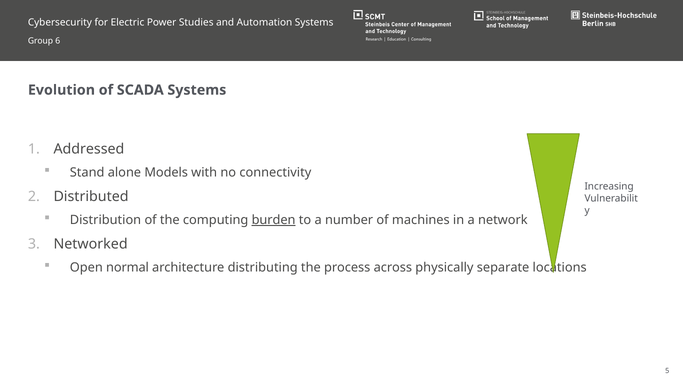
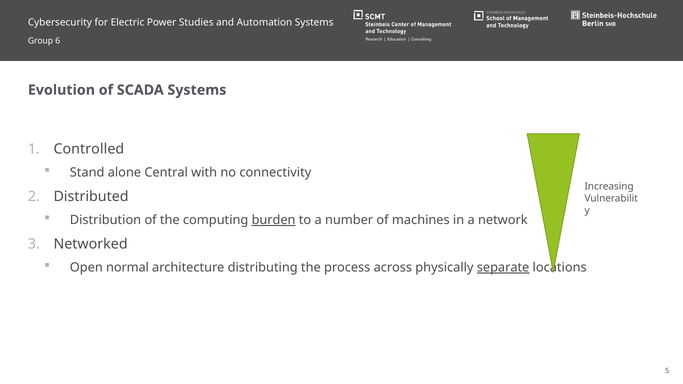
Addressed: Addressed -> Controlled (89, 149)
Models: Models -> Central (166, 173)
separate underline: none -> present (503, 268)
